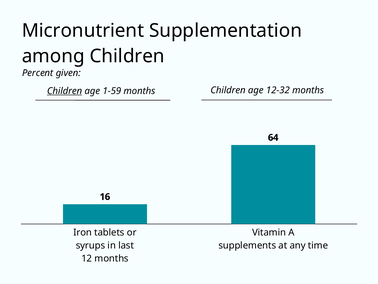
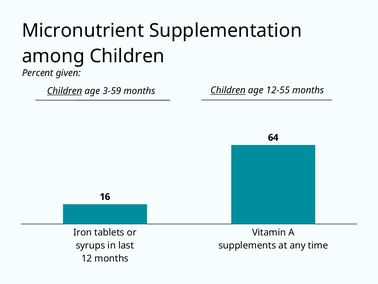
1-59: 1-59 -> 3-59 (112, 91)
Children underline: none -> present (228, 90)
12-32: 12-32 -> 12-55 (278, 90)
